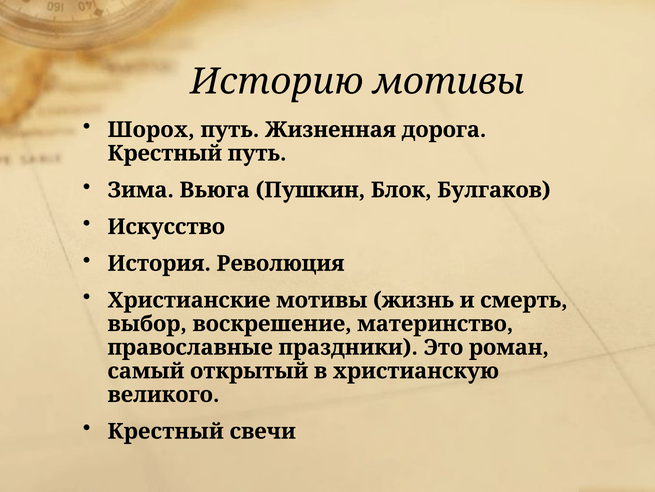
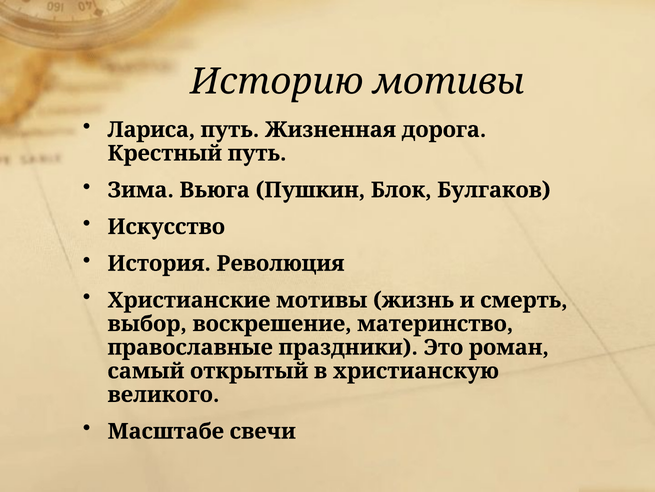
Шорох: Шорох -> Лариса (151, 130)
Крестный: Крестный -> Масштабе (166, 431)
